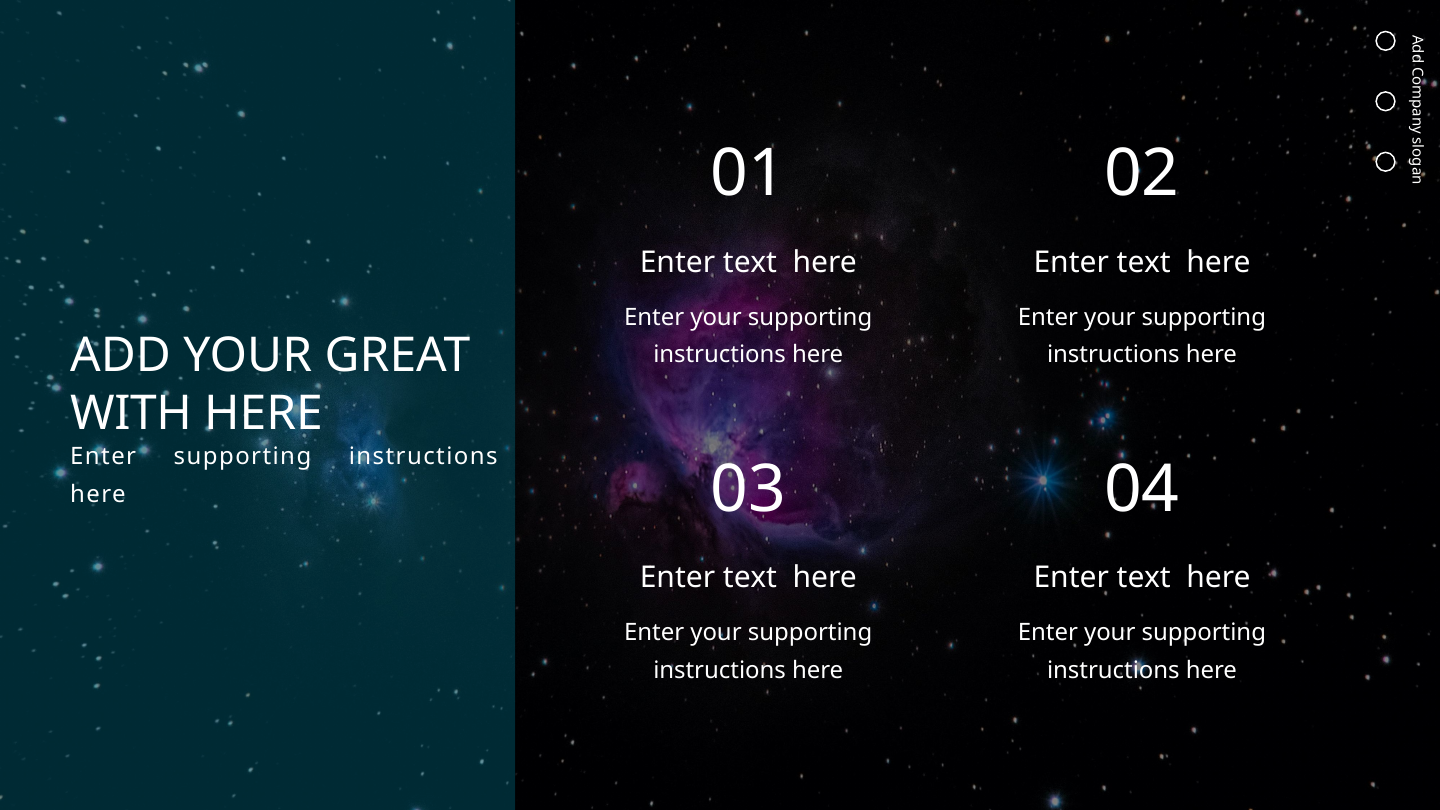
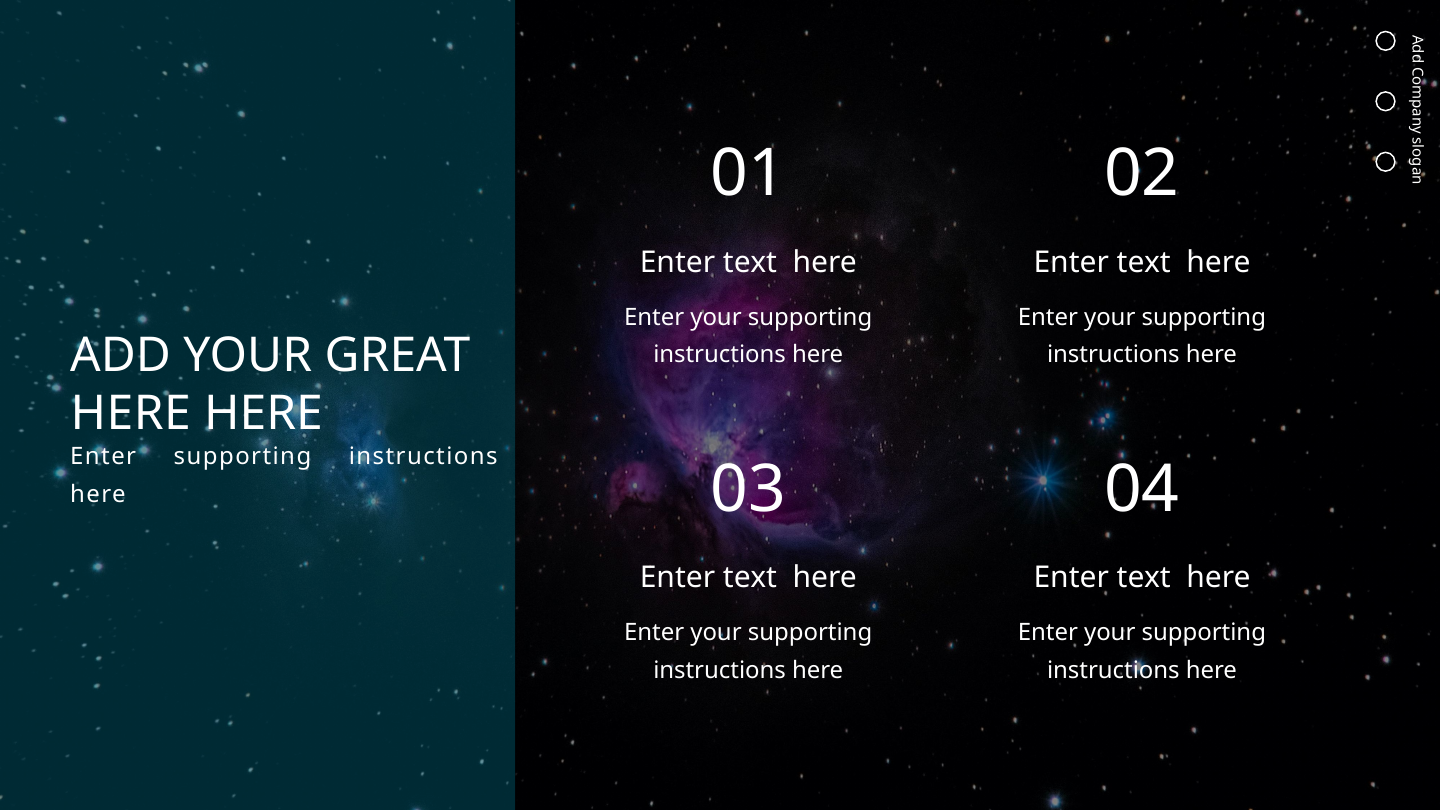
WITH: WITH -> HERE (131, 413)
